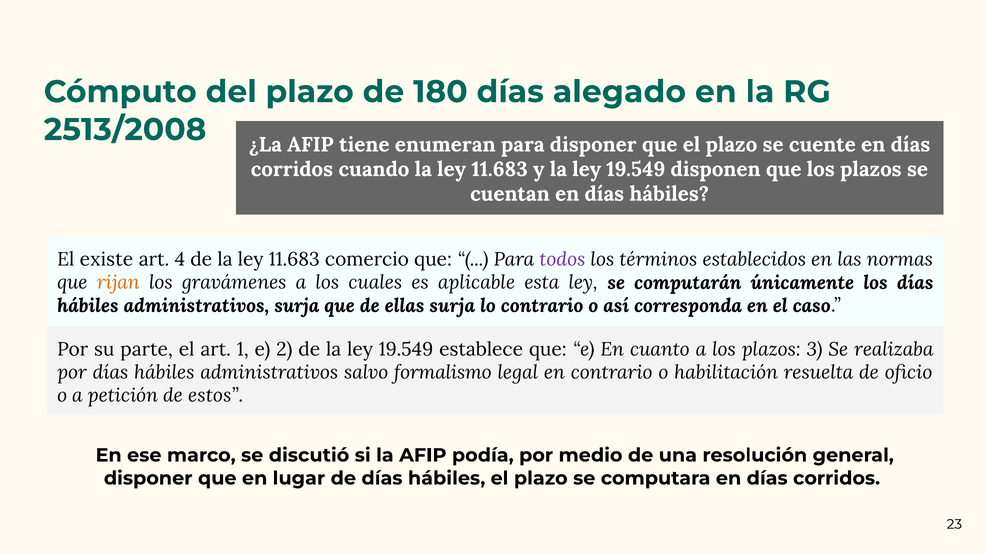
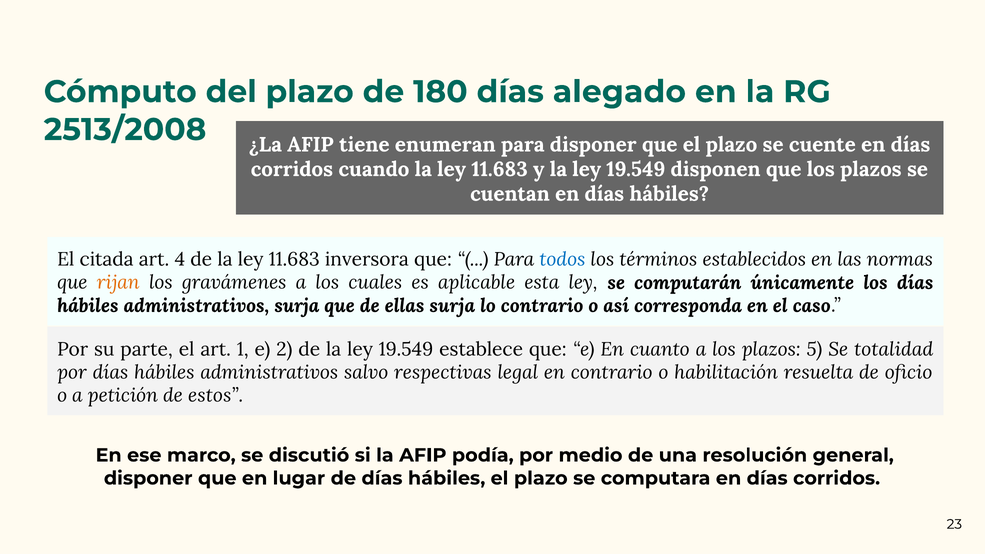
existe: existe -> citada (107, 260)
comercio: comercio -> inversora (367, 260)
todos colour: purple -> blue (562, 260)
3: 3 -> 5 (814, 349)
realizaba: realizaba -> totalidad (894, 349)
formalismo: formalismo -> respectivas (443, 372)
